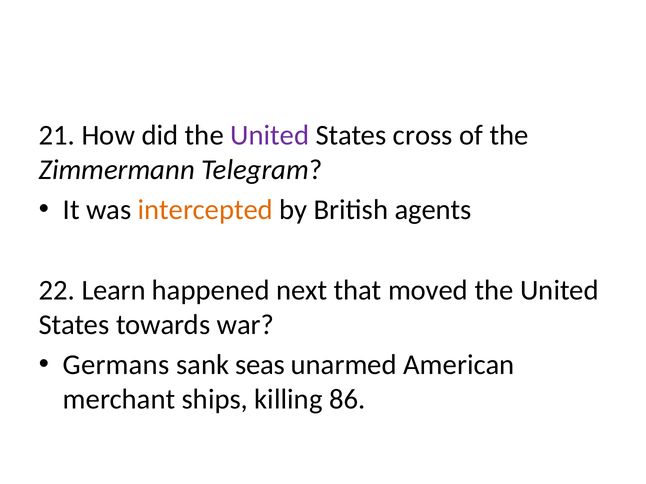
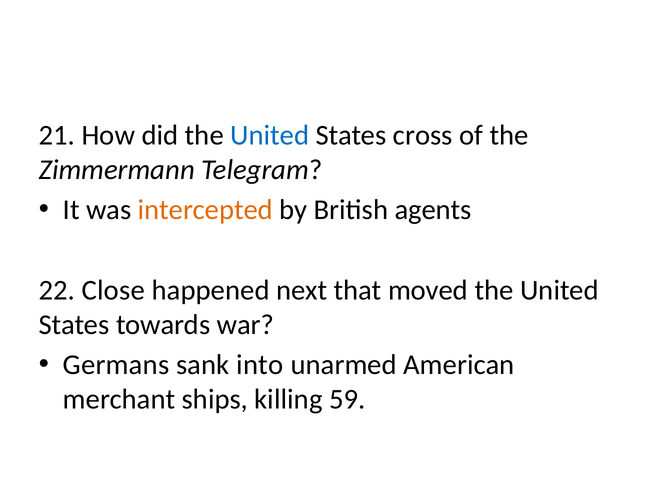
United colour: purple -> blue (270, 136)
Learn: Learn -> Close (113, 291)
seas: seas -> into (260, 365)
86: 86 -> 59 (347, 400)
